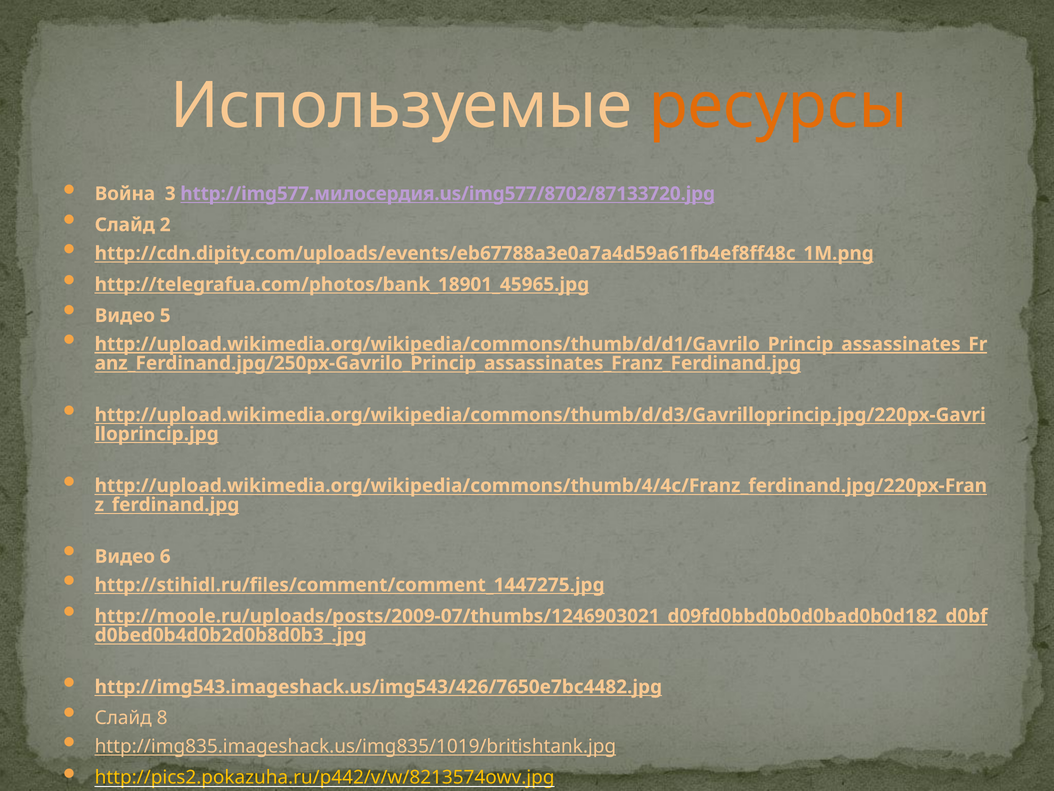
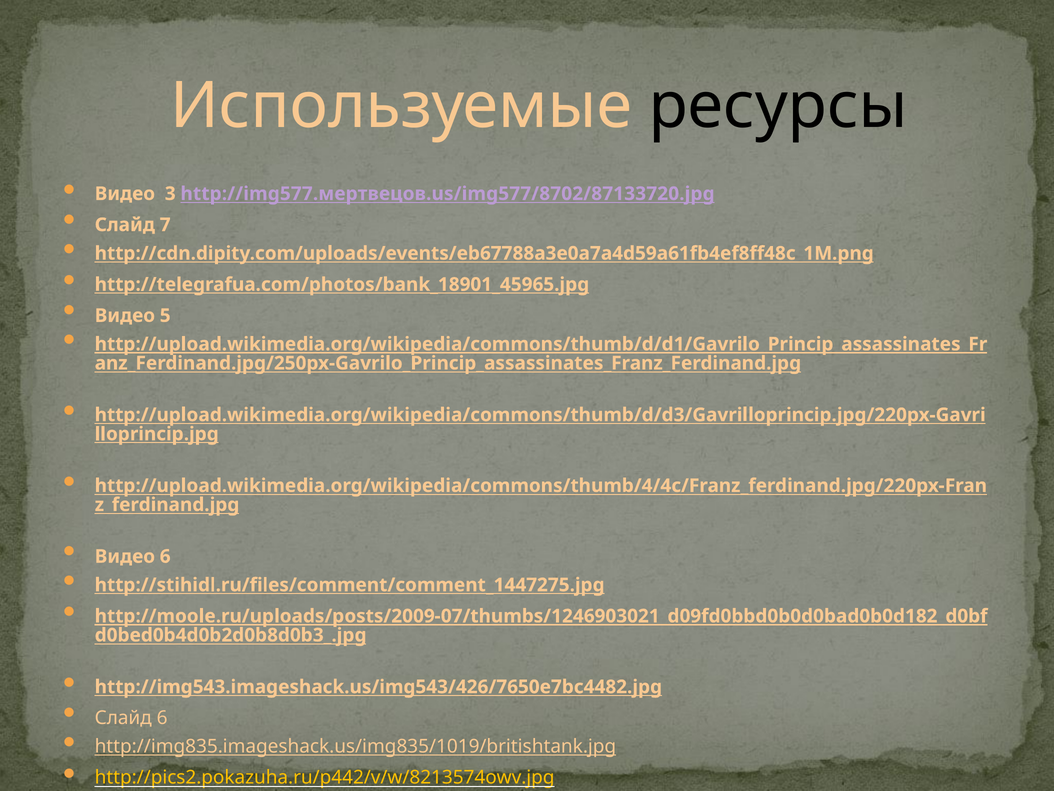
ресурсы colour: orange -> black (778, 106)
Война: Война -> Видео (125, 194)
http://img577.милосердия.us/img577/8702/87133720.jpg: http://img577.милосердия.us/img577/8702/87133720.jpg -> http://img577.мертвецов.us/img577/8702/87133720.jpg (448, 194)
2: 2 -> 7 (165, 225)
Слайд 8: 8 -> 6 (162, 718)
